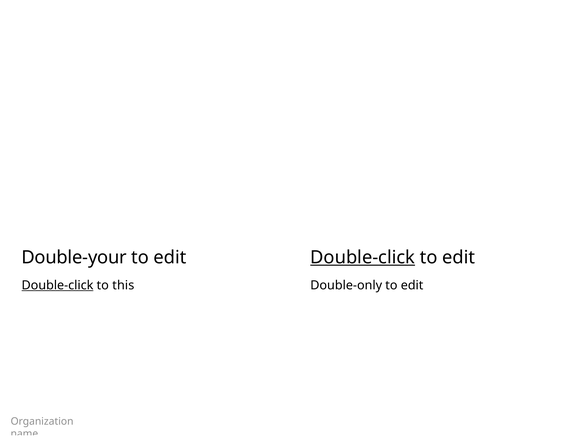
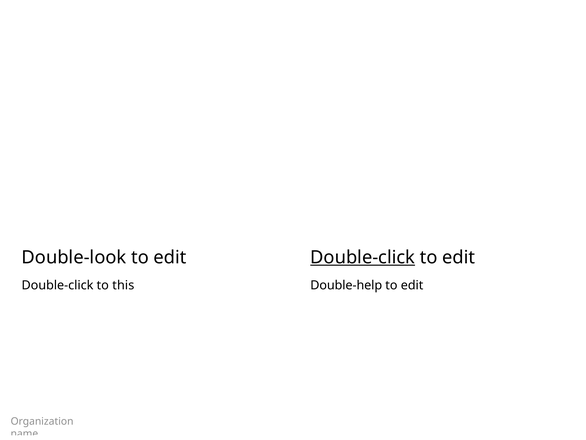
Double-your: Double-your -> Double-look (74, 257)
Double-click underline: present -> none (58, 285)
Double-only: Double-only -> Double-help (346, 285)
